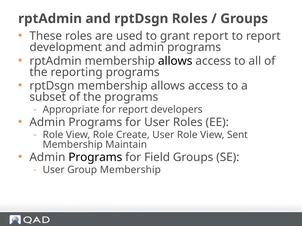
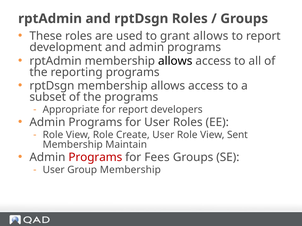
grant report: report -> allows (211, 36)
Programs colour: black -> red (95, 158)
Field: Field -> Fees (157, 158)
